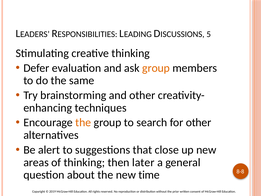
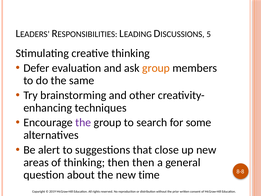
the colour: orange -> purple (83, 122)
for other: other -> some (199, 122)
then later: later -> then (143, 162)
